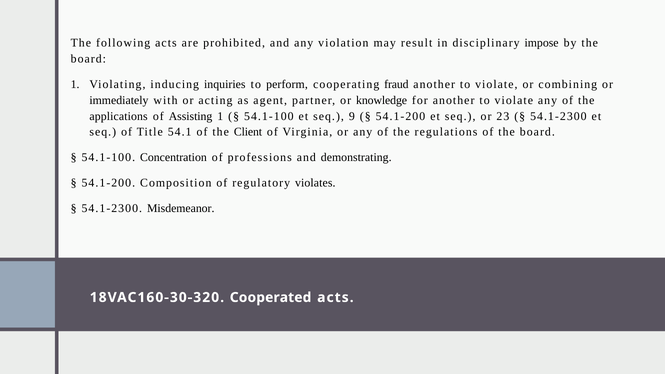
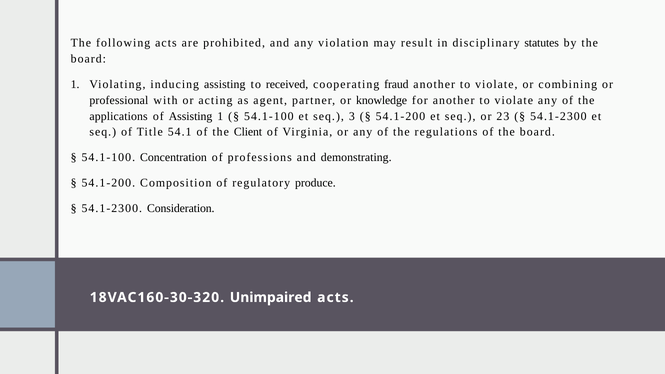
impose: impose -> statutes (542, 43)
inducing inquiries: inquiries -> assisting (225, 84)
perform: perform -> received (287, 84)
immediately: immediately -> professional (119, 100)
9: 9 -> 3 (352, 116)
violates: violates -> produce (315, 183)
Misdemeanor: Misdemeanor -> Consideration (181, 208)
Cooperated: Cooperated -> Unimpaired (271, 297)
